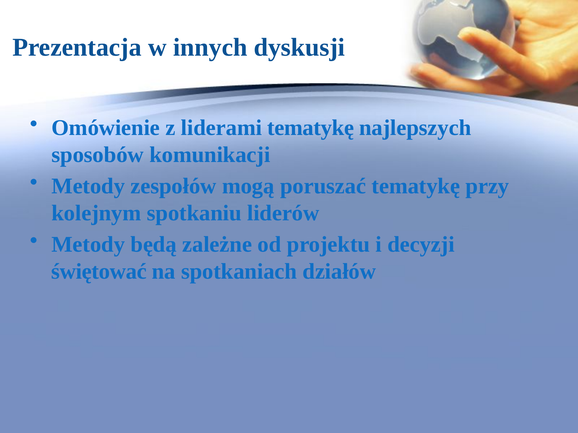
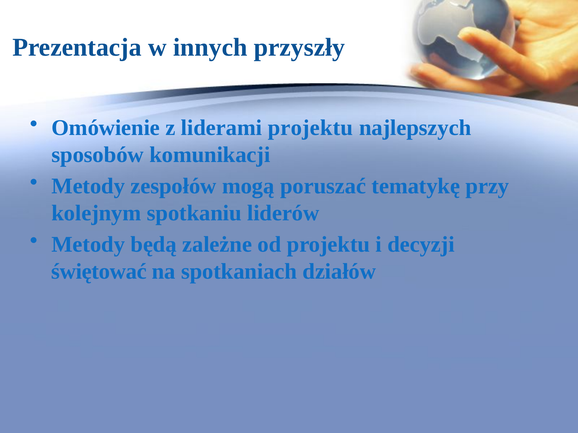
dyskusji: dyskusji -> przyszły (299, 48)
liderami tematykę: tematykę -> projektu (310, 128)
